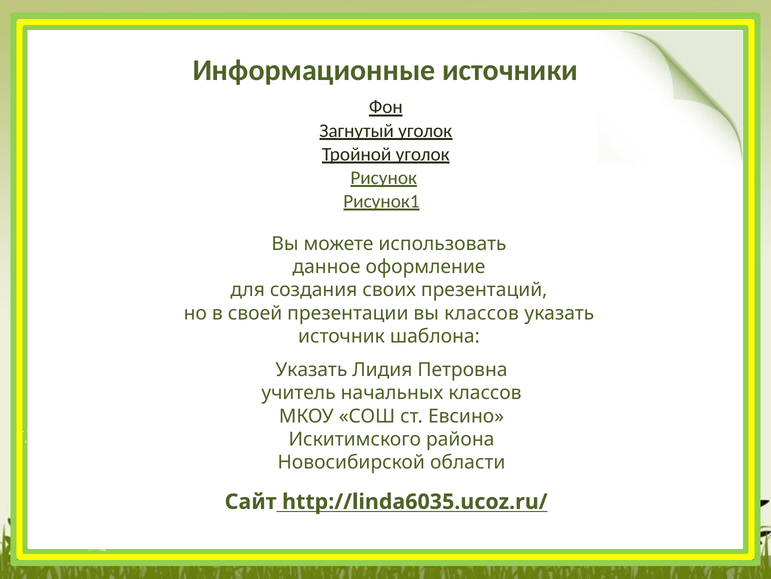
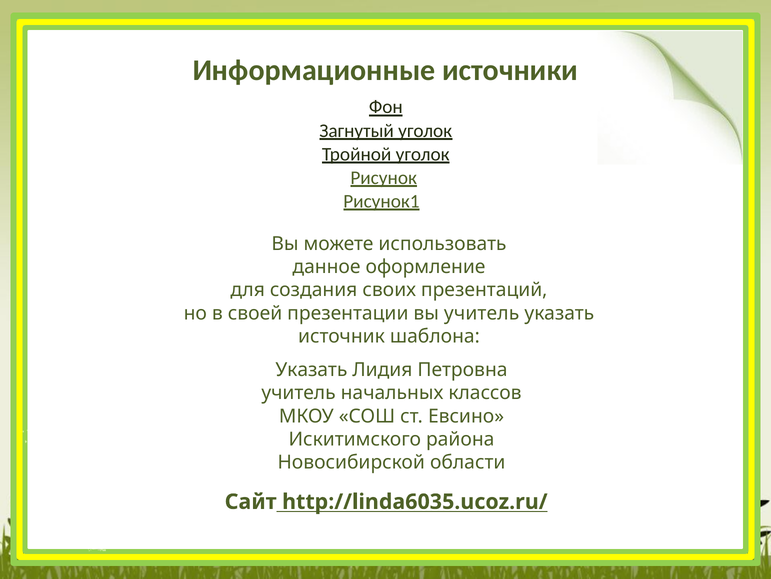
вы классов: классов -> учитель (482, 313)
